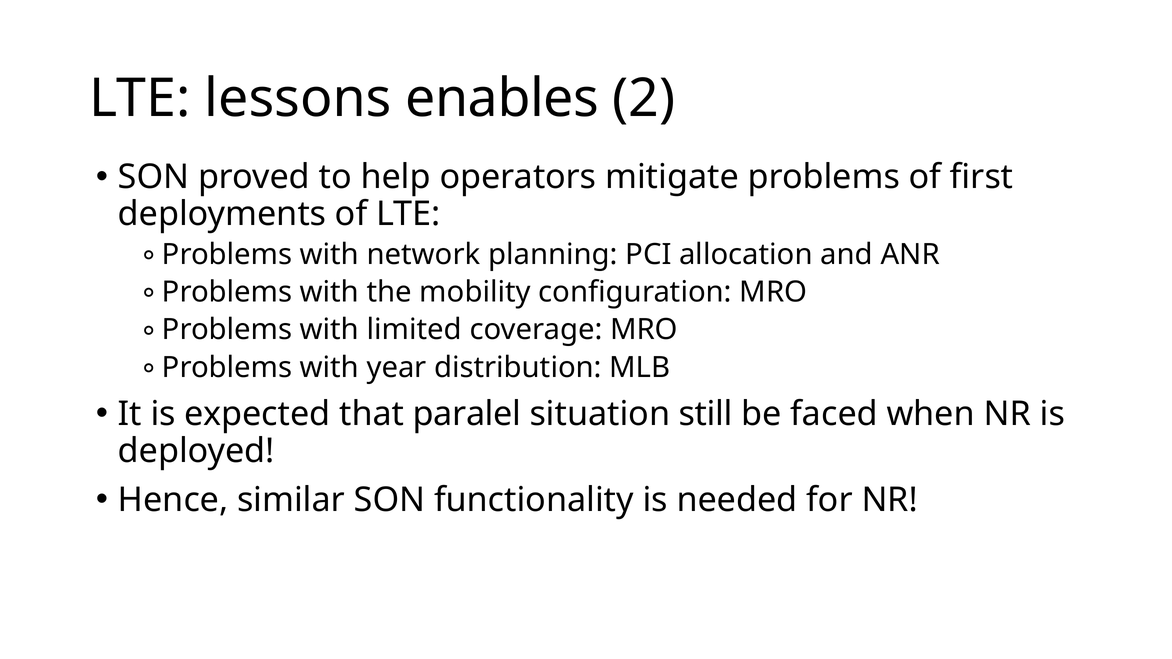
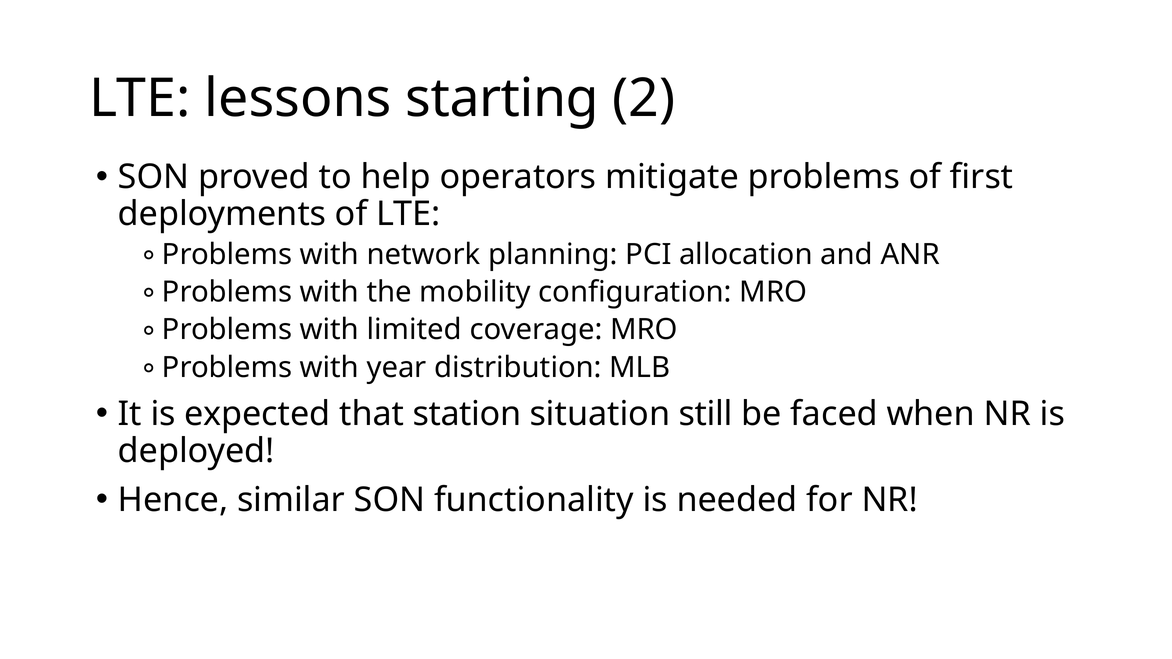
enables: enables -> starting (502, 98)
paralel: paralel -> station (467, 414)
